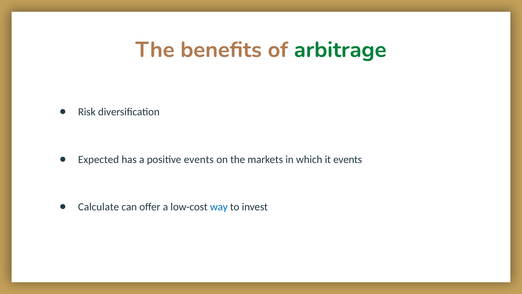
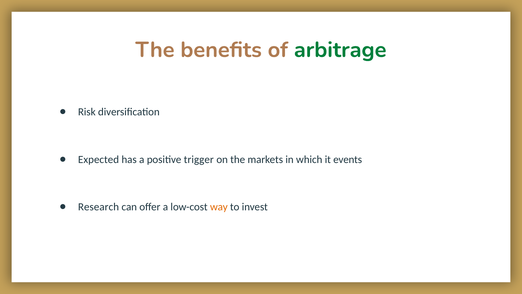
positive events: events -> trigger (199, 159)
Calculate: Calculate -> Research (99, 207)
way colour: blue -> orange (219, 207)
